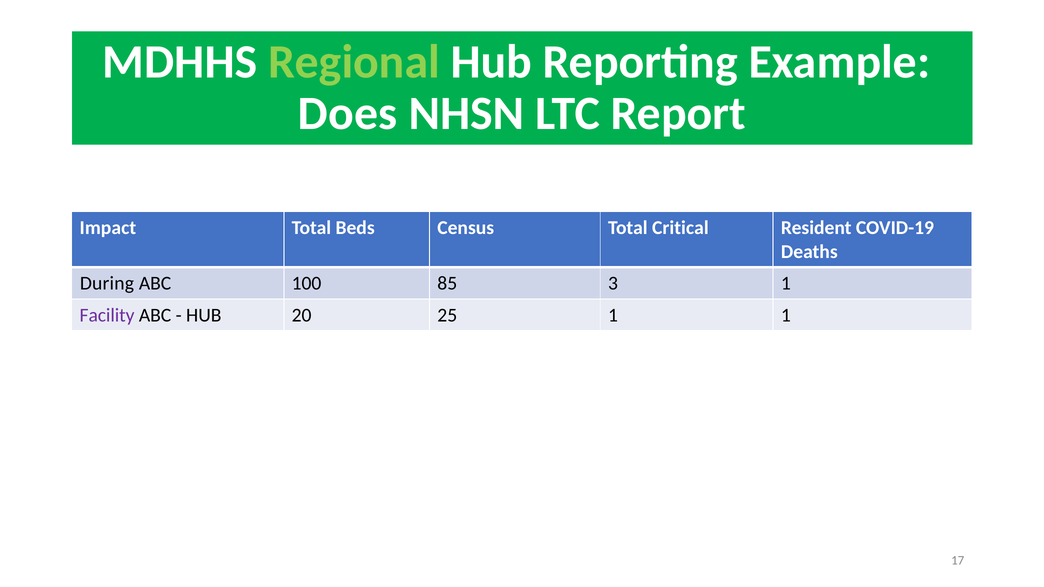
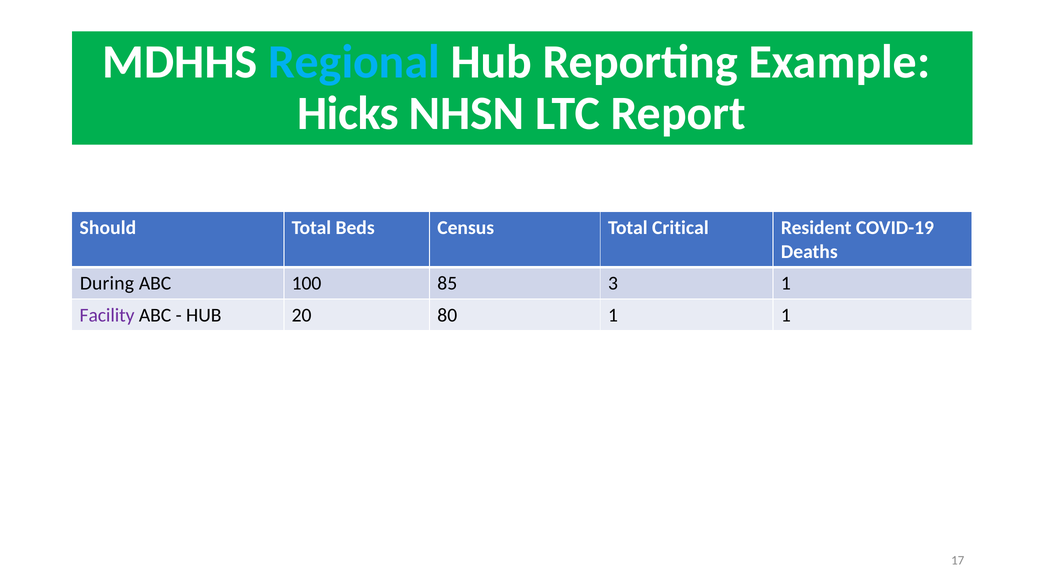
Regional colour: light green -> light blue (354, 62)
Does: Does -> Hicks (348, 114)
Impact: Impact -> Should (108, 228)
25: 25 -> 80 (447, 315)
